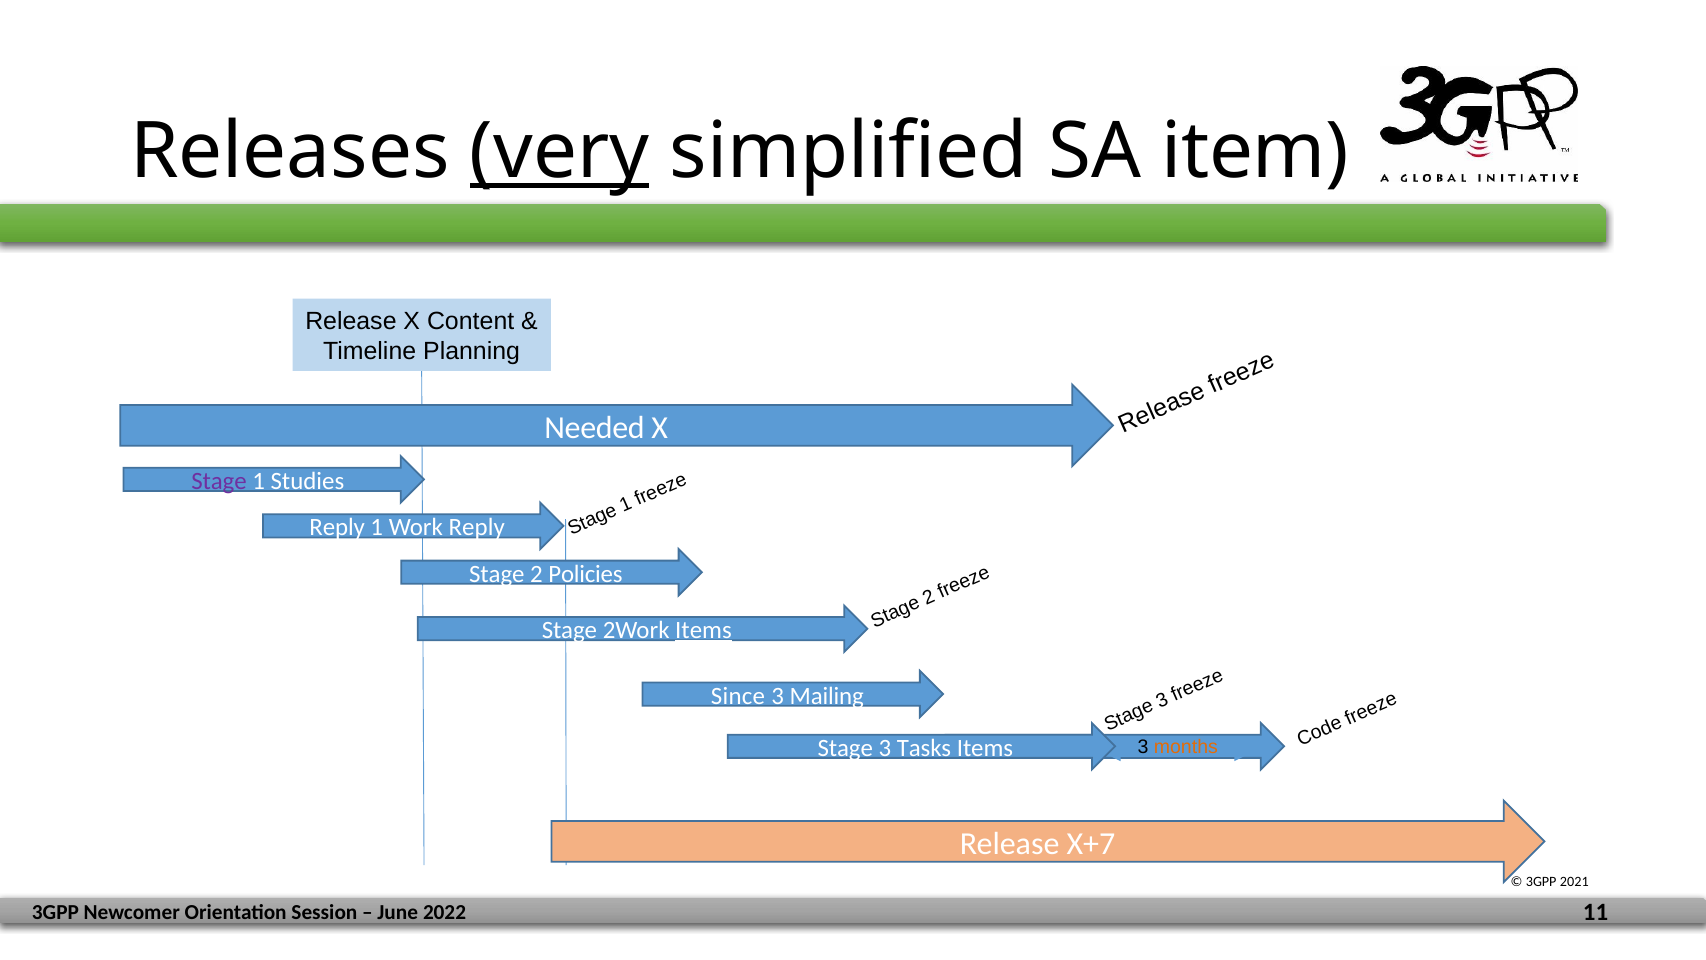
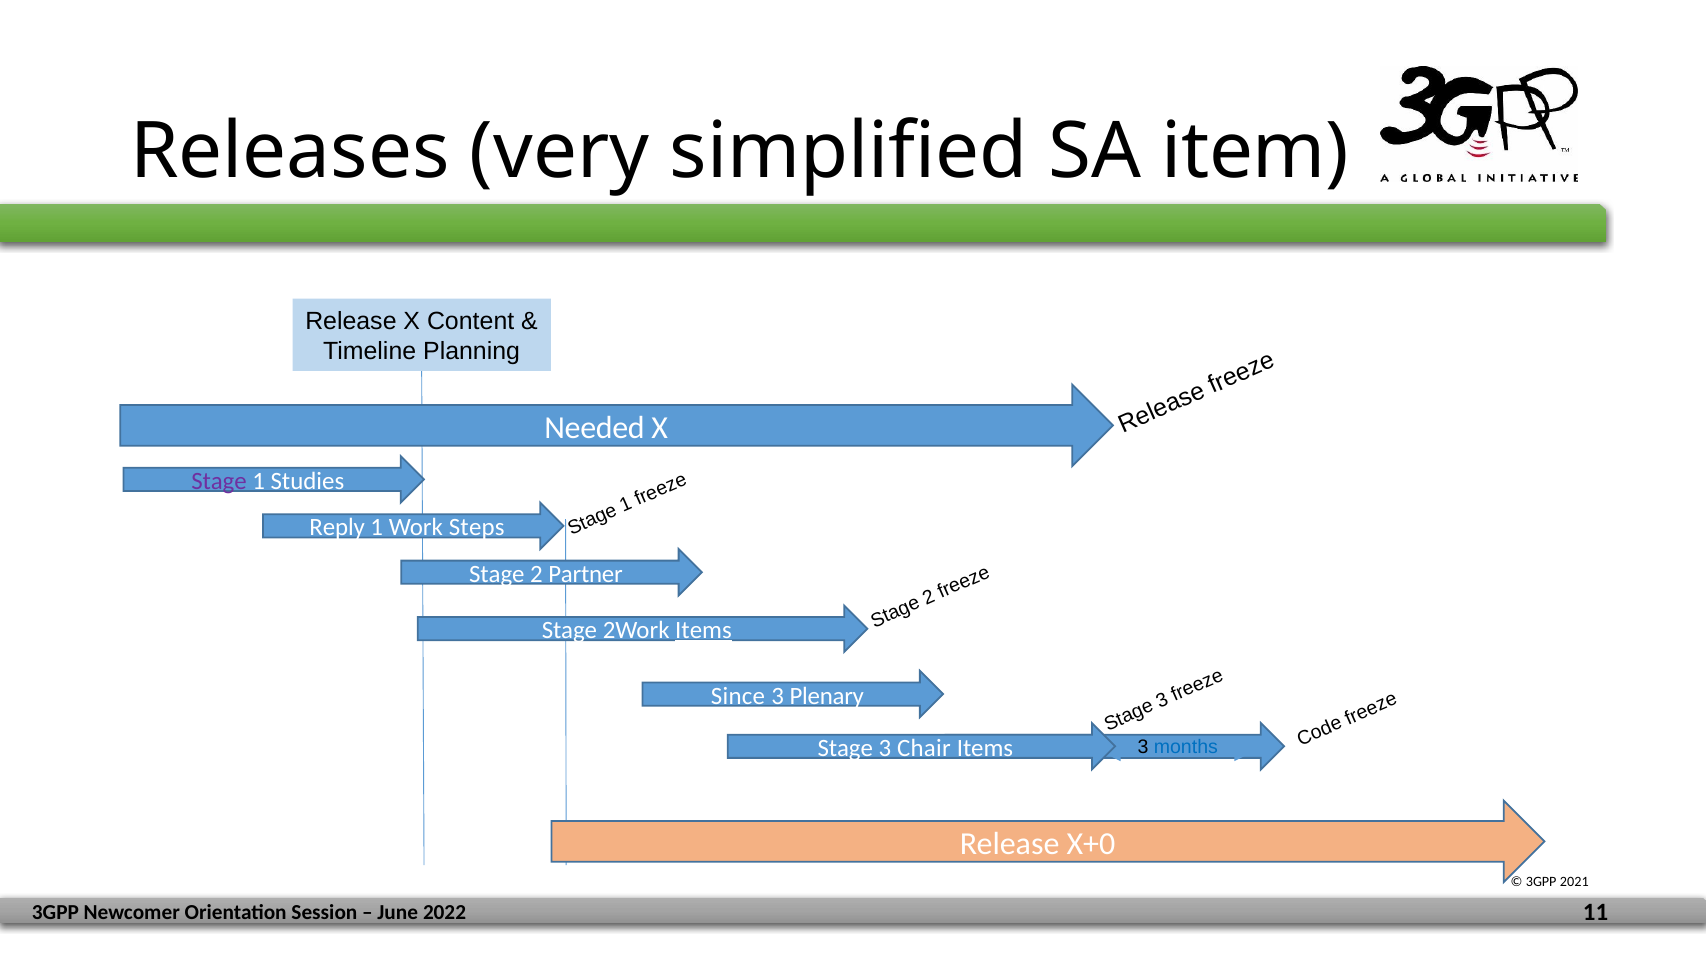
very underline: present -> none (560, 152)
Work Reply: Reply -> Steps (477, 527)
Policies: Policies -> Partner (586, 574)
Mailing: Mailing -> Plenary (827, 696)
Tasks: Tasks -> Chair (924, 748)
months colour: orange -> blue (1186, 747)
X+7: X+7 -> X+0 (1091, 843)
